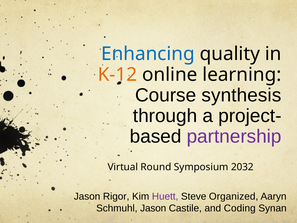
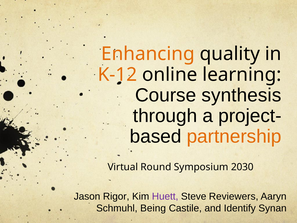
Enhancing colour: blue -> orange (148, 54)
partnership colour: purple -> orange (234, 136)
2032: 2032 -> 2030 (242, 167)
Organized: Organized -> Reviewers (234, 196)
Schmuhl Jason: Jason -> Being (153, 208)
Coding: Coding -> Identify (240, 208)
